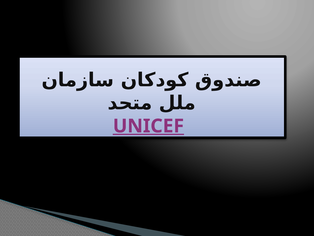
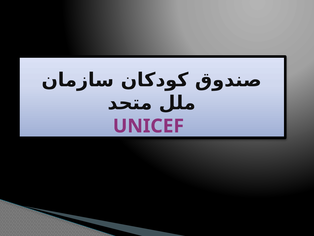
UNICEF underline: present -> none (148, 126)
